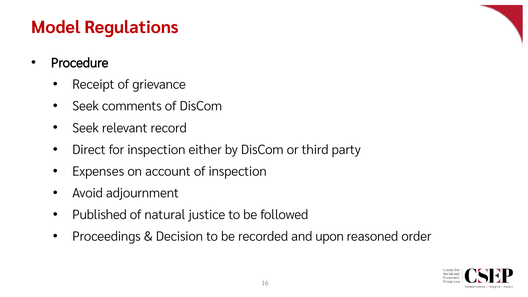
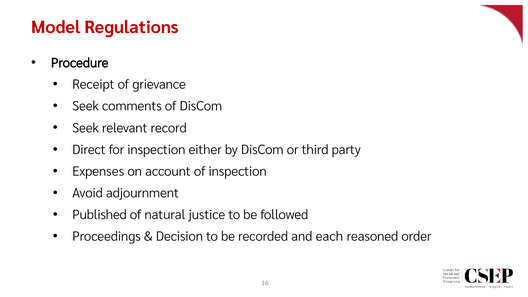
upon: upon -> each (329, 237)
